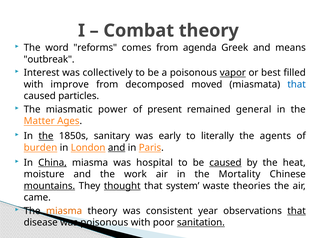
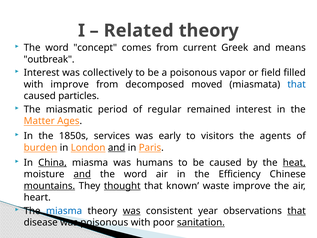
Combat: Combat -> Related (139, 31)
reforms: reforms -> concept (95, 48)
agenda: agenda -> current (200, 48)
vapor underline: present -> none (233, 73)
best: best -> field (271, 73)
power: power -> period (113, 109)
present: present -> regular (165, 109)
remained general: general -> interest (254, 109)
the underline: present -> none (46, 136)
sanitary: sanitary -> services (112, 136)
literally: literally -> visitors (217, 136)
hospital: hospital -> humans (155, 162)
caused underline: present -> none (225, 162)
heat underline: none -> present (294, 162)
and underline: none -> present (82, 174)
work: work -> word (135, 174)
Mortality: Mortality -> Efficiency (240, 174)
system: system -> known (183, 186)
waste theories: theories -> improve (252, 186)
came: came -> heart (37, 197)
miasma colour: orange -> blue (64, 211)
was underline: none -> present (132, 211)
